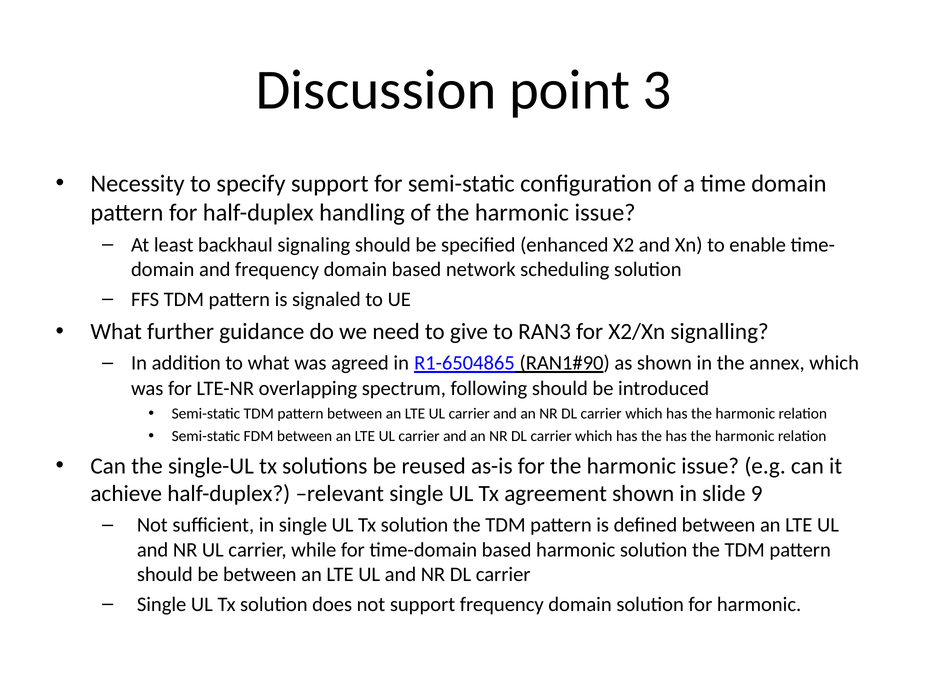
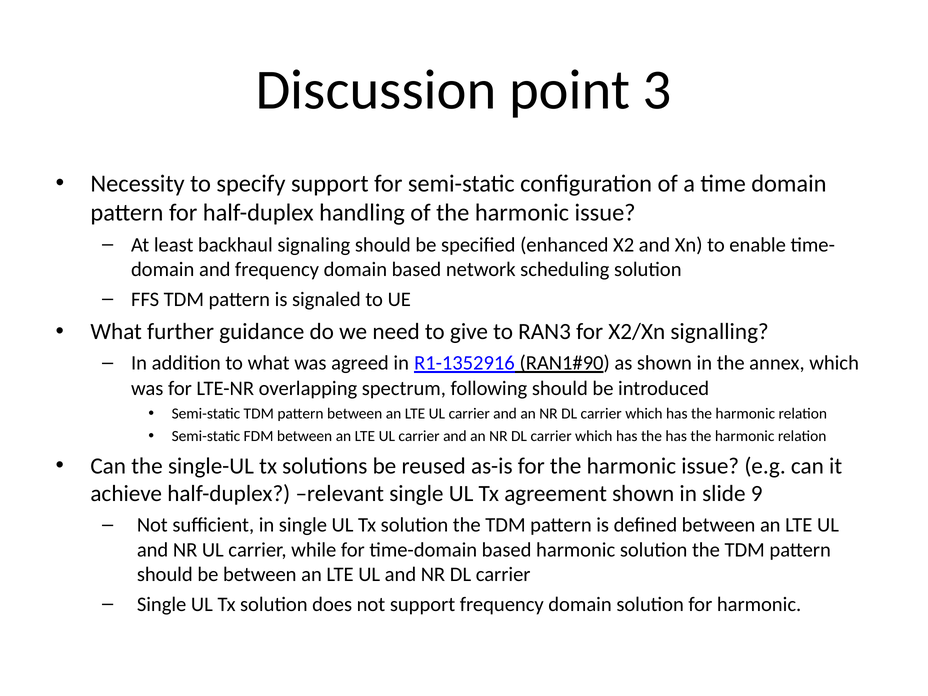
R1-6504865: R1-6504865 -> R1-1352916 (464, 363)
